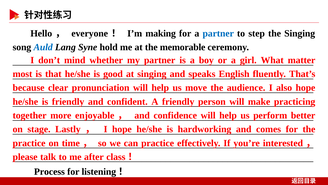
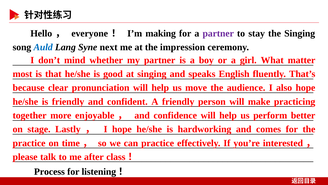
partner colour: blue -> purple (218, 33)
step: step -> stay (257, 33)
hold: hold -> next (109, 47)
memorable: memorable -> impression (183, 47)
